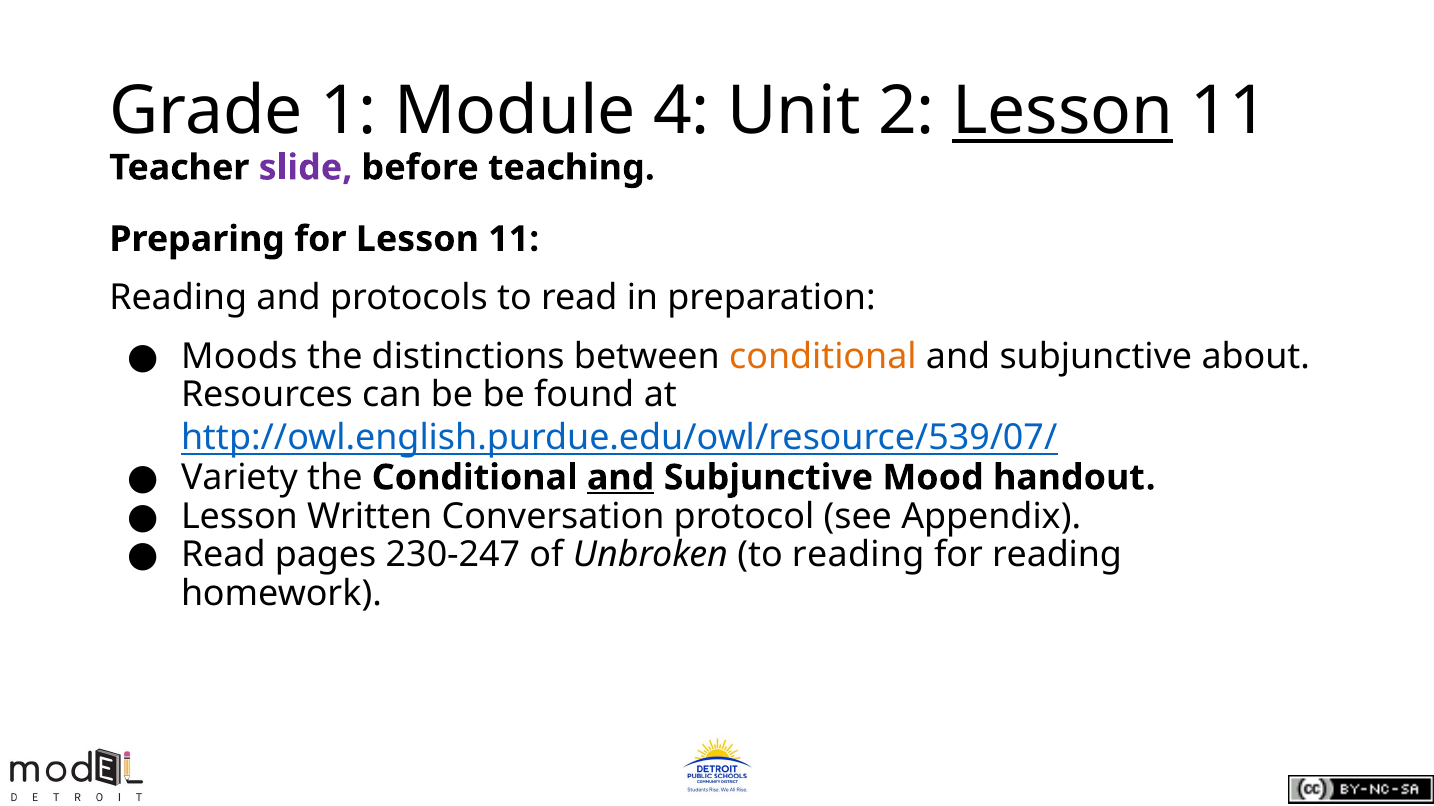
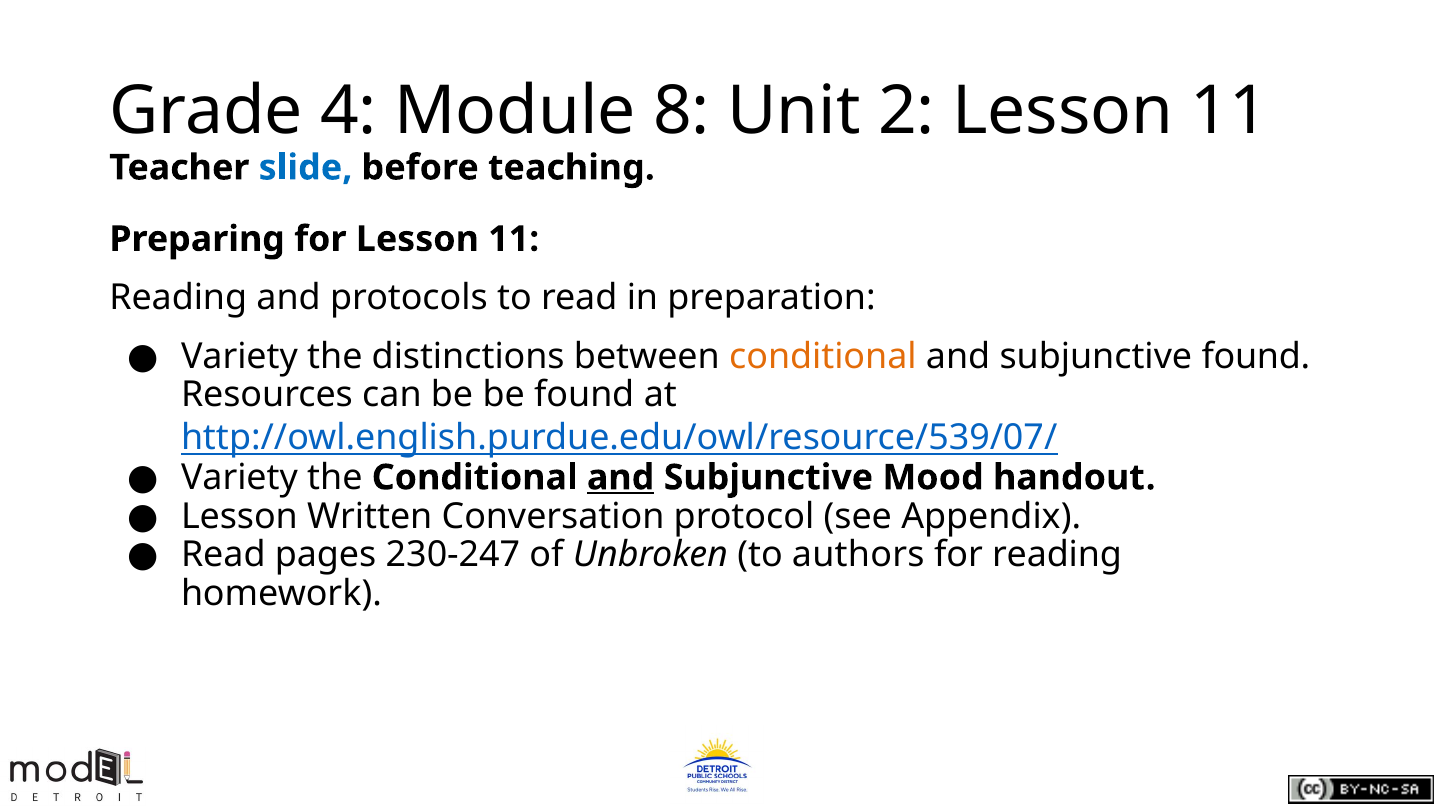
1: 1 -> 4 (349, 112)
4: 4 -> 8 (682, 112)
Lesson underline: present -> none (1063, 112)
slide colour: purple -> blue (306, 168)
Moods: Moods -> Variety (239, 357)
subjunctive about: about -> found (1256, 357)
to reading: reading -> authors (858, 555)
